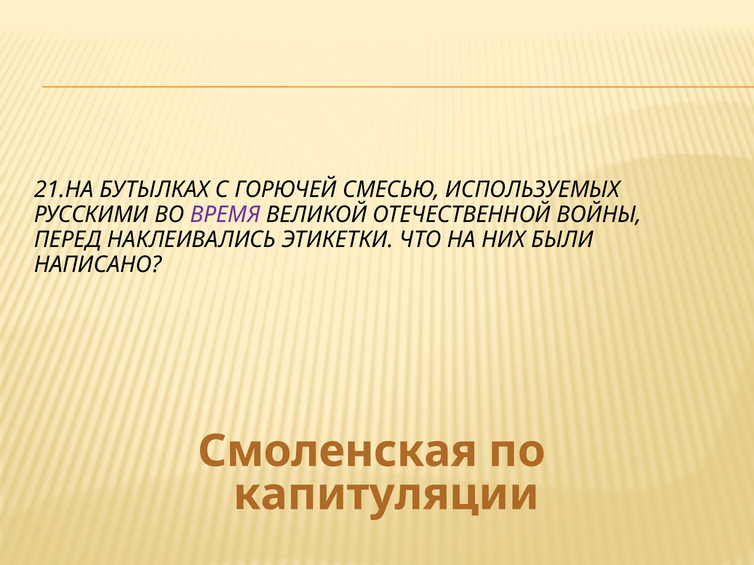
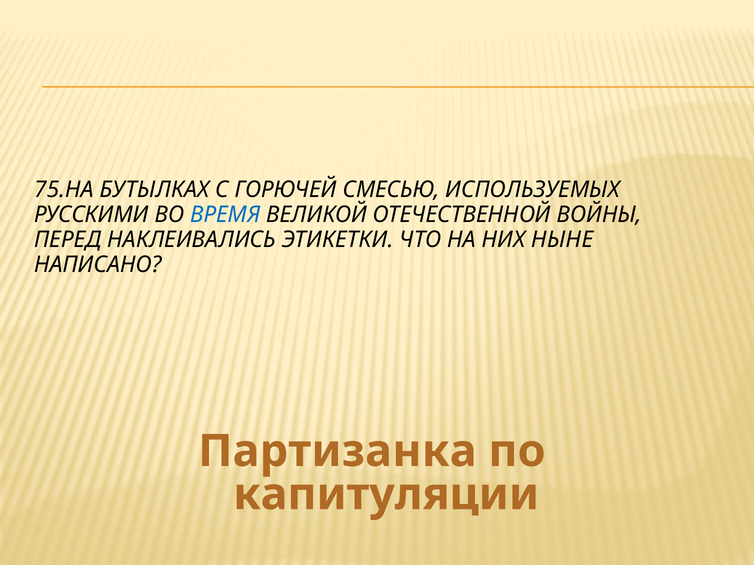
21.НА: 21.НА -> 75.НА (64, 190)
ВРЕМЯ colour: purple -> blue (225, 215)
БЫЛИ: БЫЛИ -> НЫНЕ (562, 240)
Смоленская: Смоленская -> Партизанка (337, 452)
